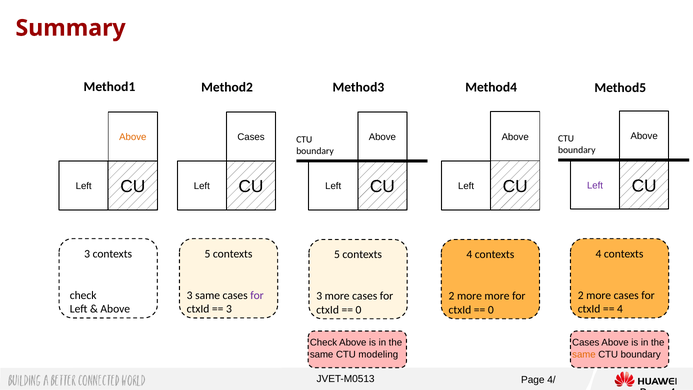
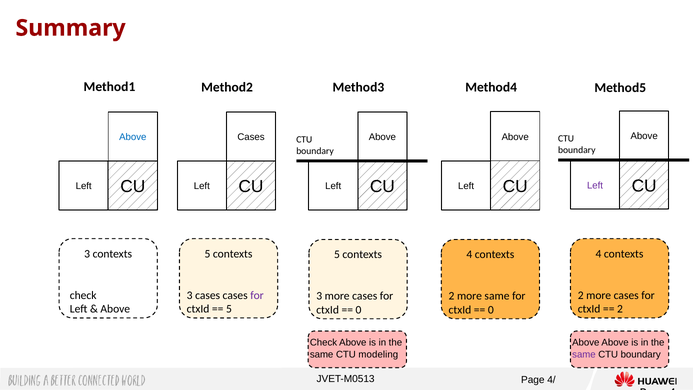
Above colour: orange -> blue (133, 137)
3 same: same -> cases (208, 295)
more more: more -> same (497, 296)
3: 3 -> 5 (229, 309)
4: 4 -> 2 (620, 309)
Cases: Cases -> Above (586, 343)
same colour: orange -> purple (584, 354)
